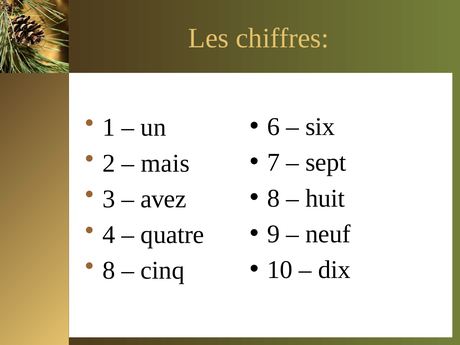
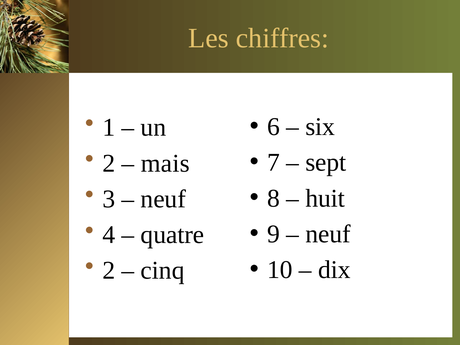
avez: avez -> neuf (163, 199)
8: 8 -> 2 (109, 271)
